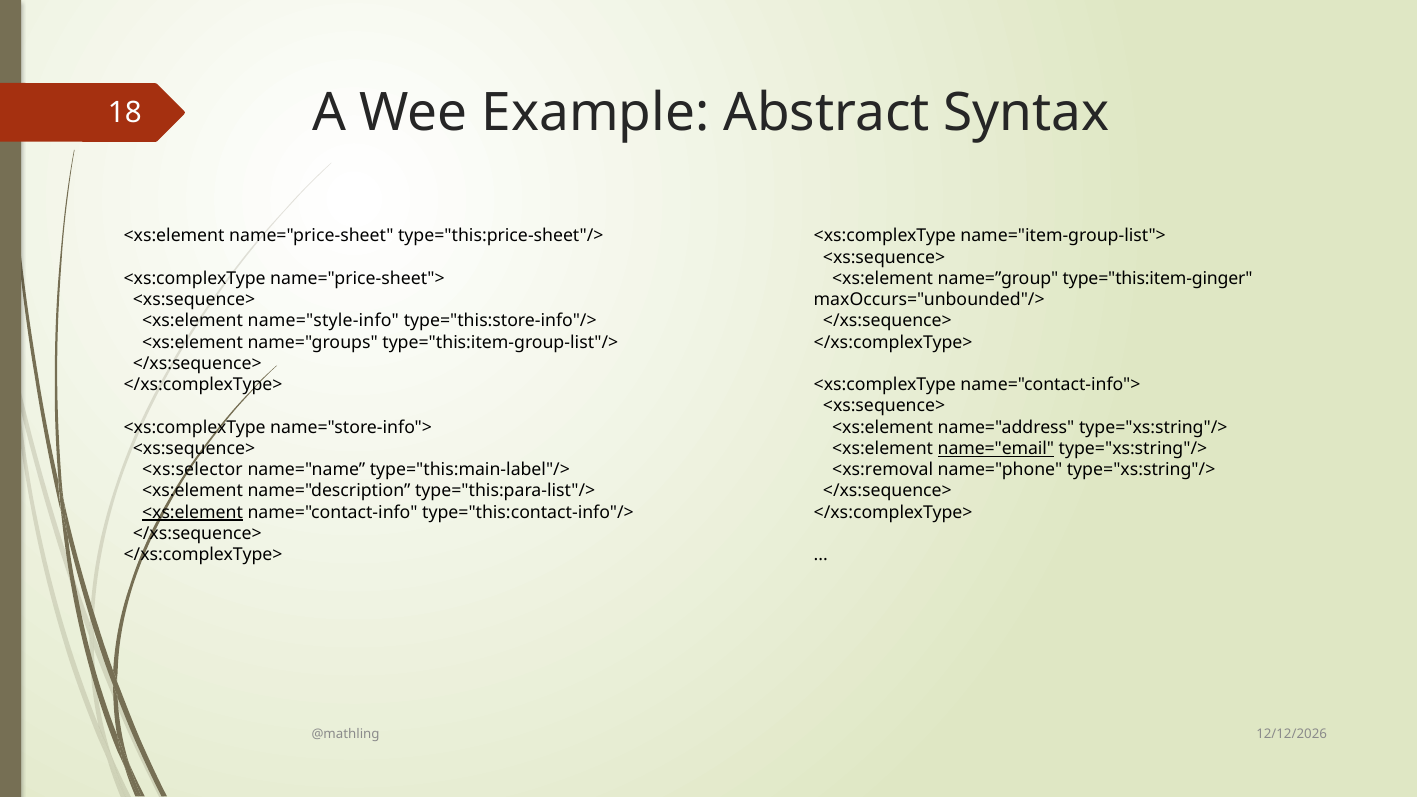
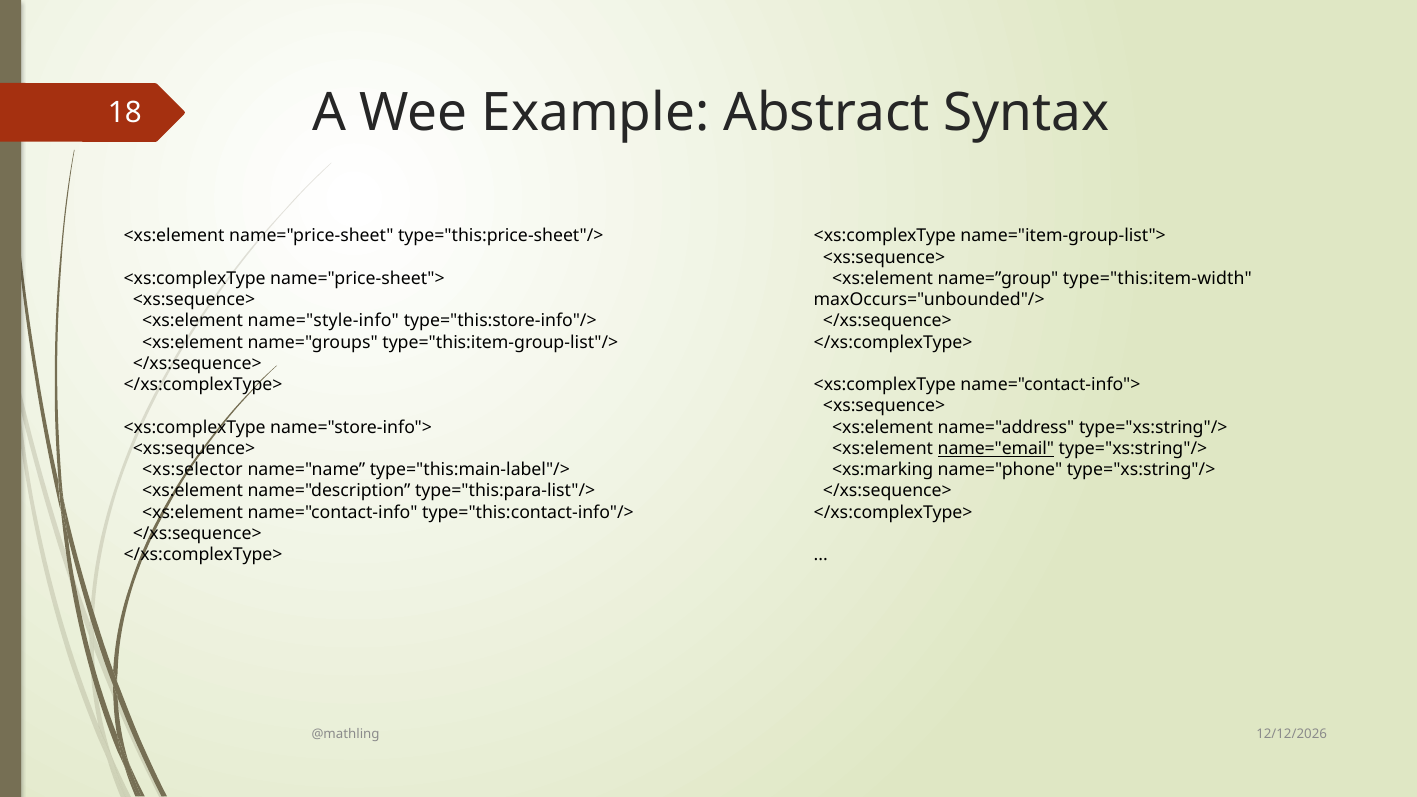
type="this:item-ginger: type="this:item-ginger -> type="this:item-width (1157, 279)
<xs:removal: <xs:removal -> <xs:marking (883, 470)
<xs:element underline: present -> none (193, 512)
